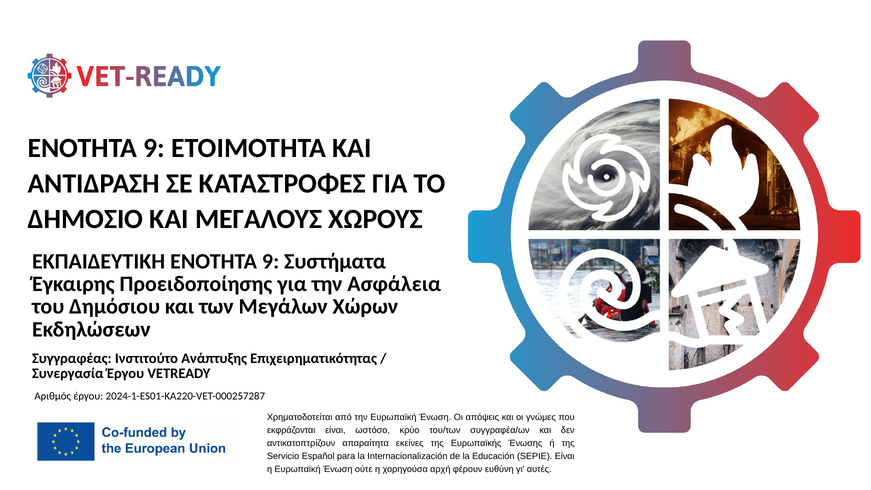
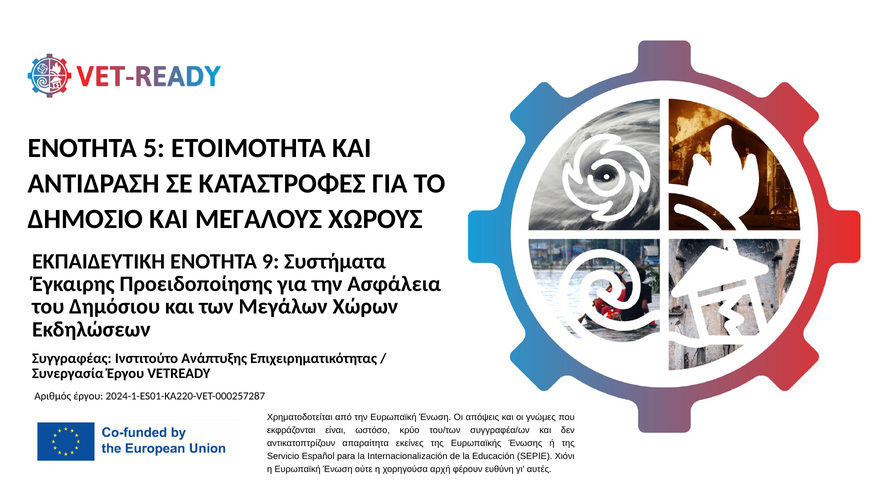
9: 9 -> 5 (154, 148)
SEPIE Είναι: Είναι -> Χιόνι (565, 456)
